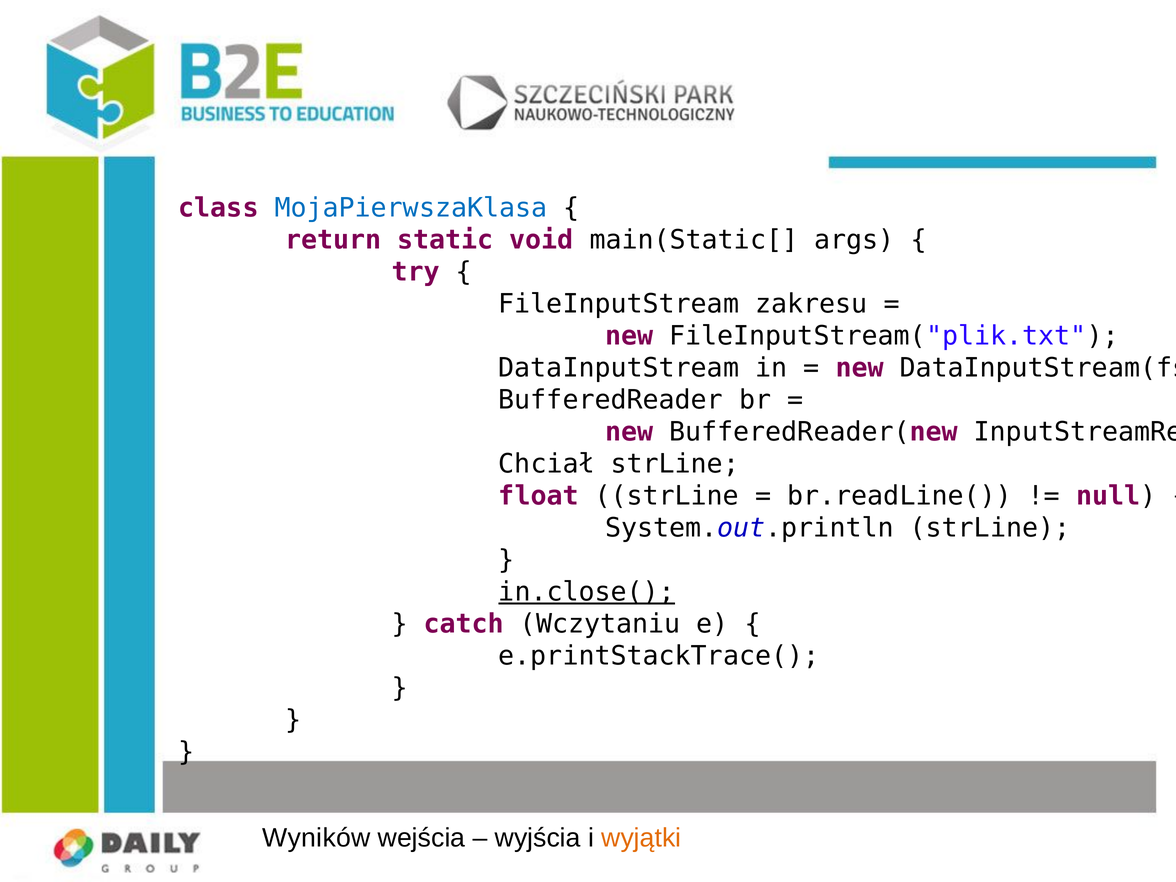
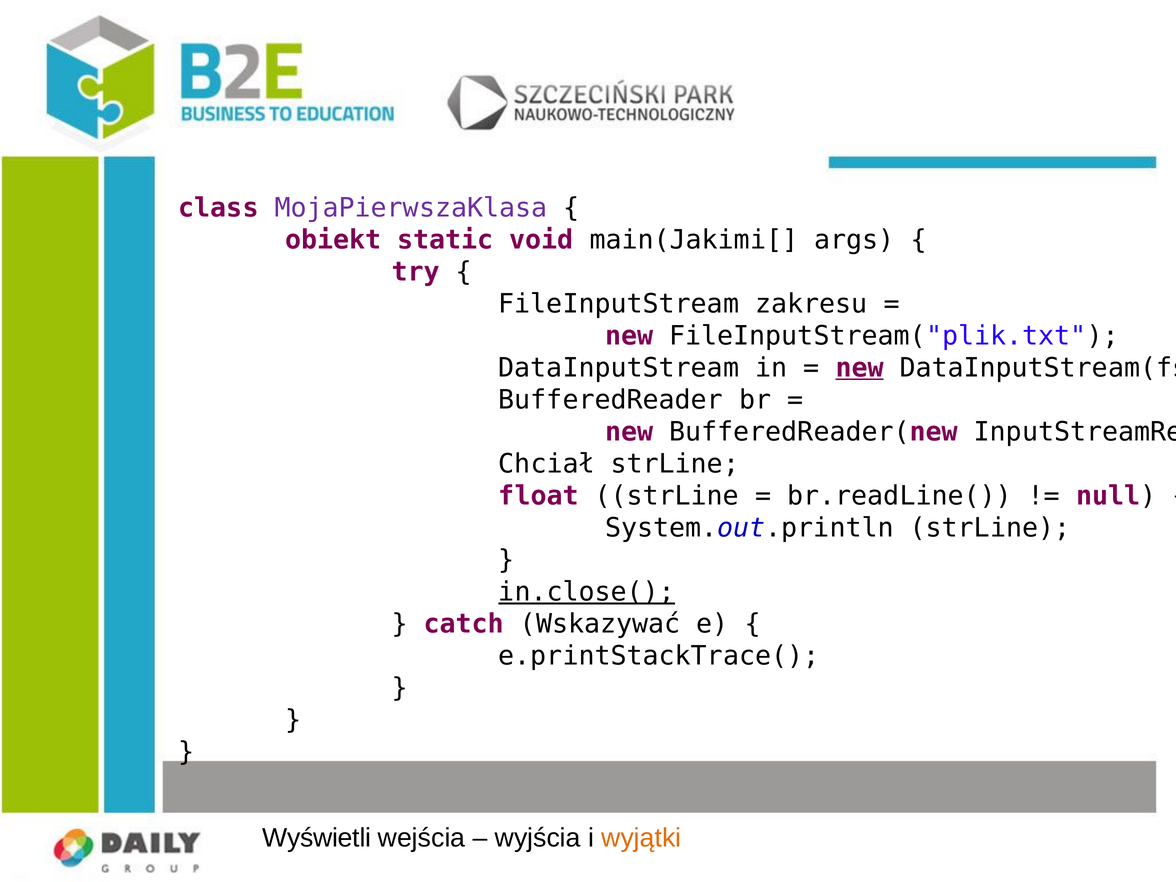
MojaPierwszaKlasa colour: blue -> purple (411, 208)
return: return -> obiekt (333, 240)
main(Static[: main(Static[ -> main(Jakimi[ (694, 240)
new underline: none -> present (860, 368)
Wczytaniu: Wczytaniu -> Wskazywać (600, 624)
Wyników: Wyników -> Wyświetli (317, 838)
